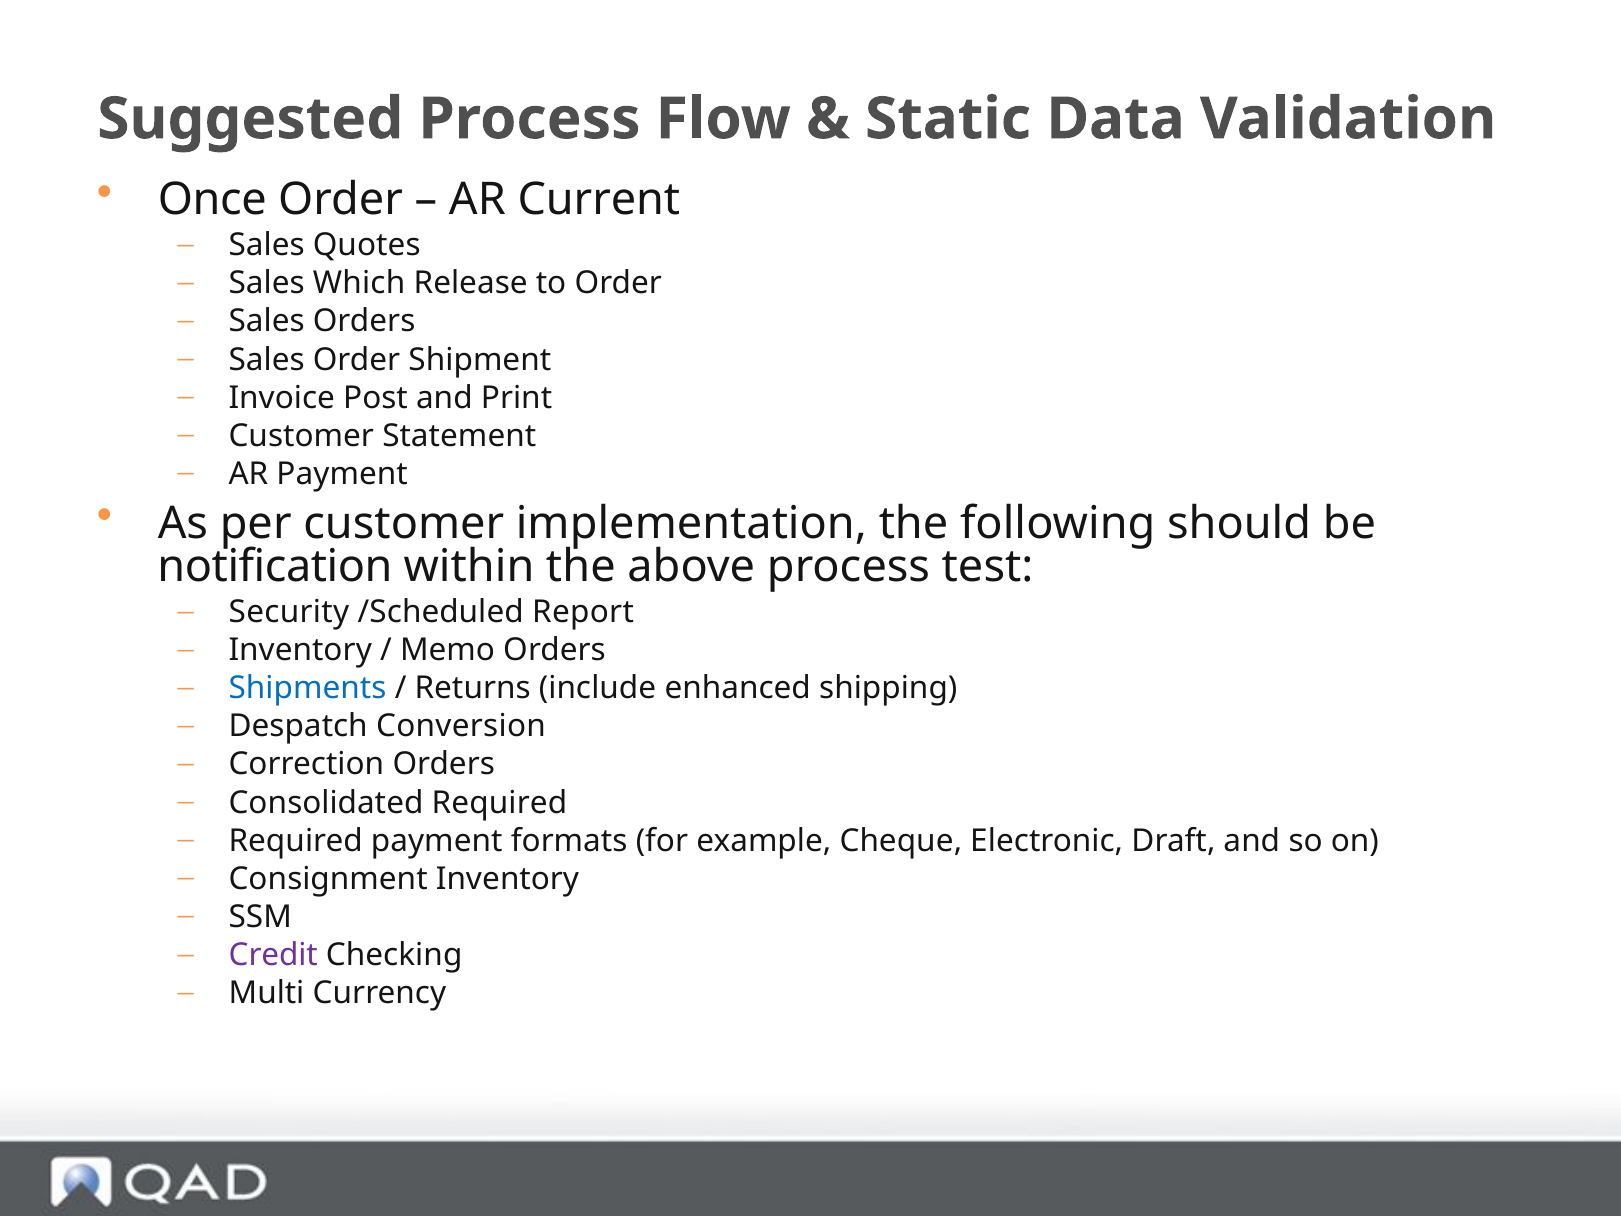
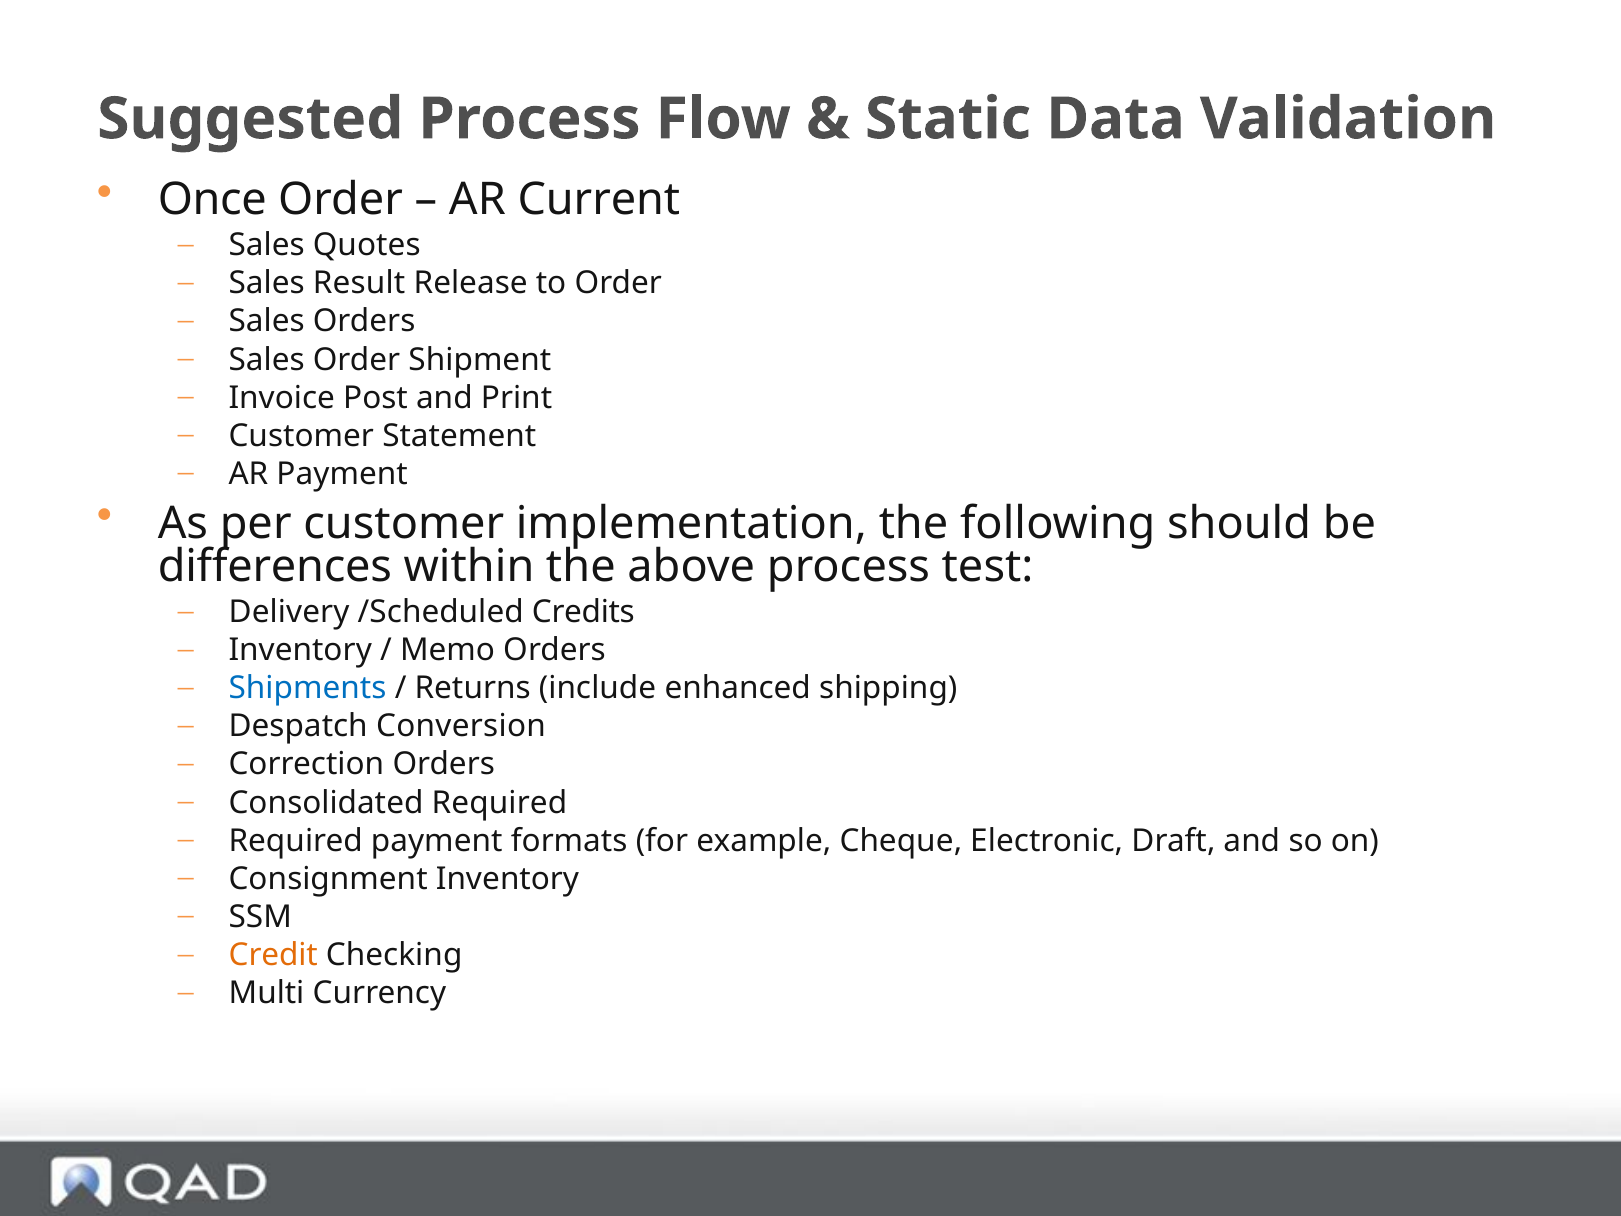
Which: Which -> Result (359, 283)
notification: notification -> differences (275, 567)
Security: Security -> Delivery (289, 612)
Report: Report -> Credits (583, 612)
Credit colour: purple -> orange (273, 955)
